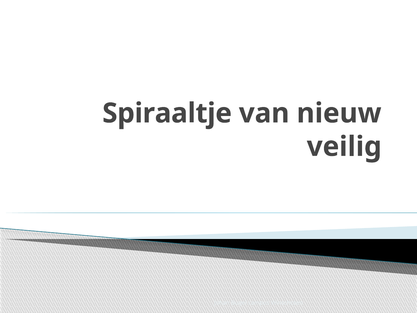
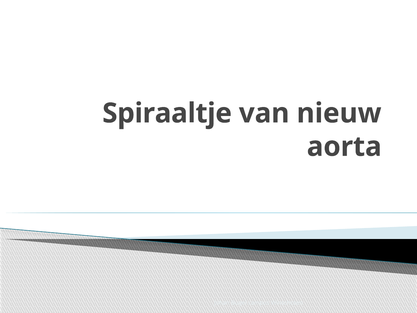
veilig: veilig -> aorta (344, 147)
